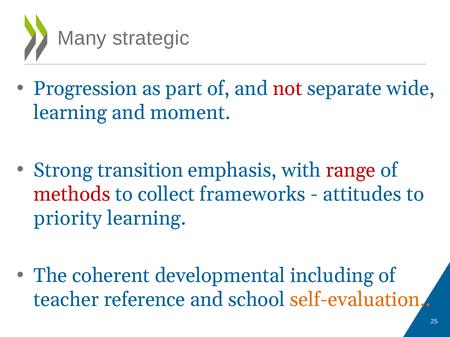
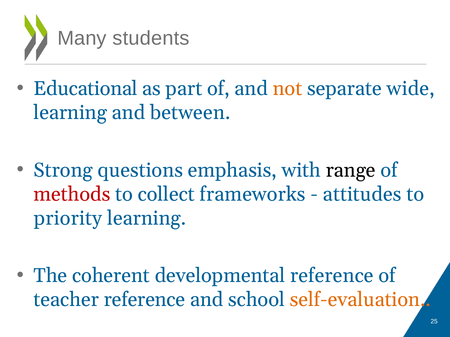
strategic: strategic -> students (151, 38)
Progression: Progression -> Educational (86, 89)
not colour: red -> orange (288, 89)
moment: moment -> between (190, 113)
transition: transition -> questions (140, 170)
range colour: red -> black (351, 170)
developmental including: including -> reference (332, 276)
